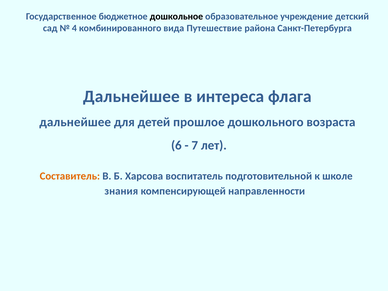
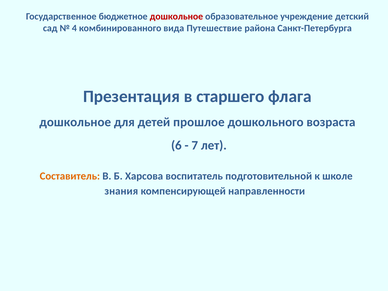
дошкольное colour: black -> red (176, 16)
Дальнейшее: Дальнейшее -> Презентация (132, 97)
интереса: интереса -> старшего (230, 97)
дальнейшее: дальнейшее -> дошкольное (75, 122)
